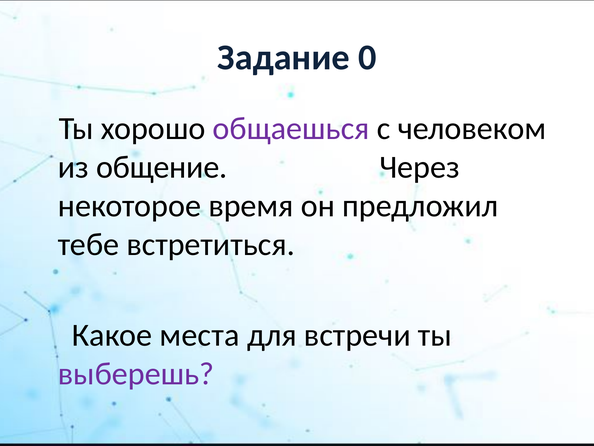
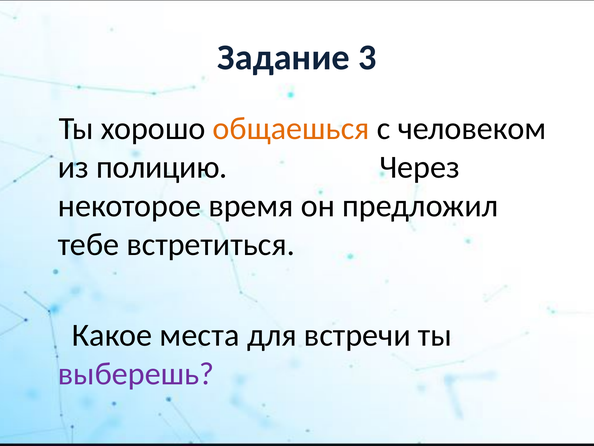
0: 0 -> 3 (367, 58)
общаешься colour: purple -> orange (291, 128)
общение: общение -> полицию (162, 167)
